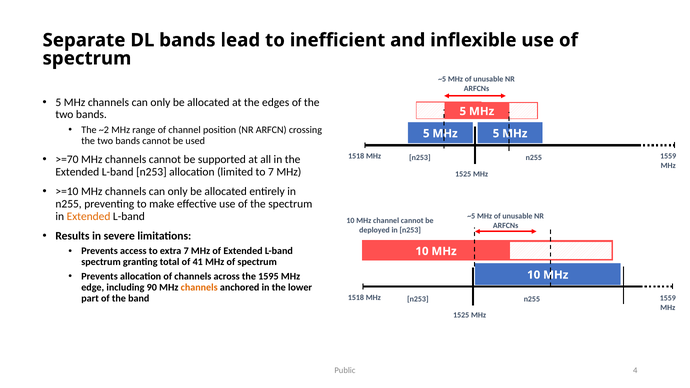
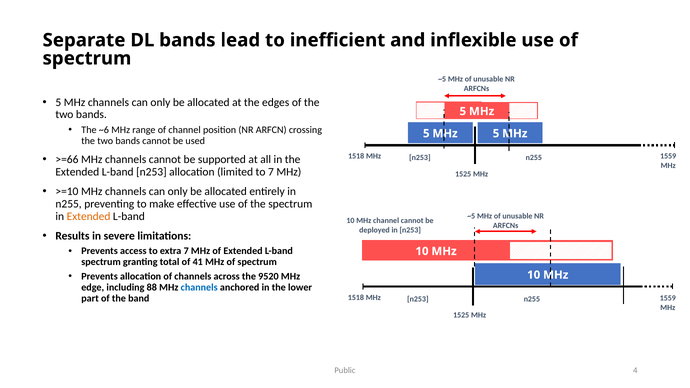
~2: ~2 -> ~6 (104, 130)
>=70: >=70 -> >=66 (67, 160)
1595: 1595 -> 9520 (268, 277)
90: 90 -> 88 (152, 287)
channels colour: orange -> blue (199, 287)
